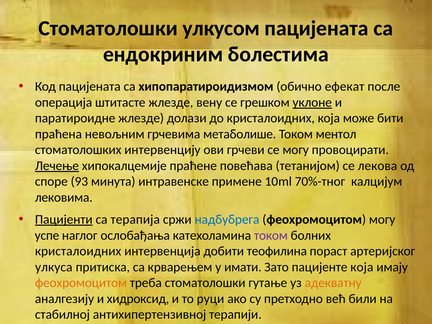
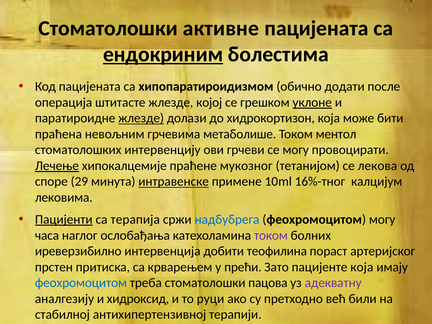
улкусом: улкусом -> активне (221, 29)
ендокриним underline: none -> present (163, 54)
ефекат: ефекат -> додати (345, 87)
вену: вену -> којој (209, 102)
жлезде underline: none -> present (141, 118)
до кристалоидних: кристалоидних -> хидрокортизон (271, 118)
повећава: повећава -> мукозног (246, 166)
93: 93 -> 29 (79, 182)
интравенске underline: none -> present (174, 182)
70%-тног: 70%-тног -> 16%-тног (320, 182)
успе: успе -> часа (47, 235)
кристалоидних: кристалоидних -> иреверзибилно (78, 251)
улкуса: улкуса -> прстен (54, 267)
имати: имати -> прећи (243, 267)
феохромоцитом colour: orange -> blue (81, 283)
гутање: гутање -> пацова (268, 283)
адекватну colour: orange -> purple (333, 283)
